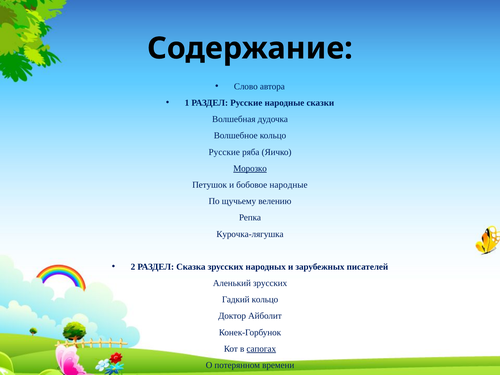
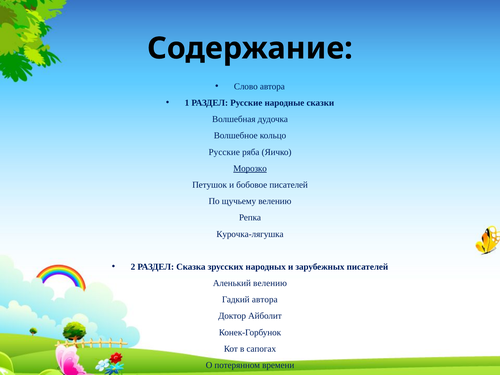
бобовое народные: народные -> писателей (289, 185)
Аленький зрусских: зрусских -> велению (270, 283)
Гадкий кольцо: кольцо -> автора (265, 300)
сапогах underline: present -> none (261, 349)
